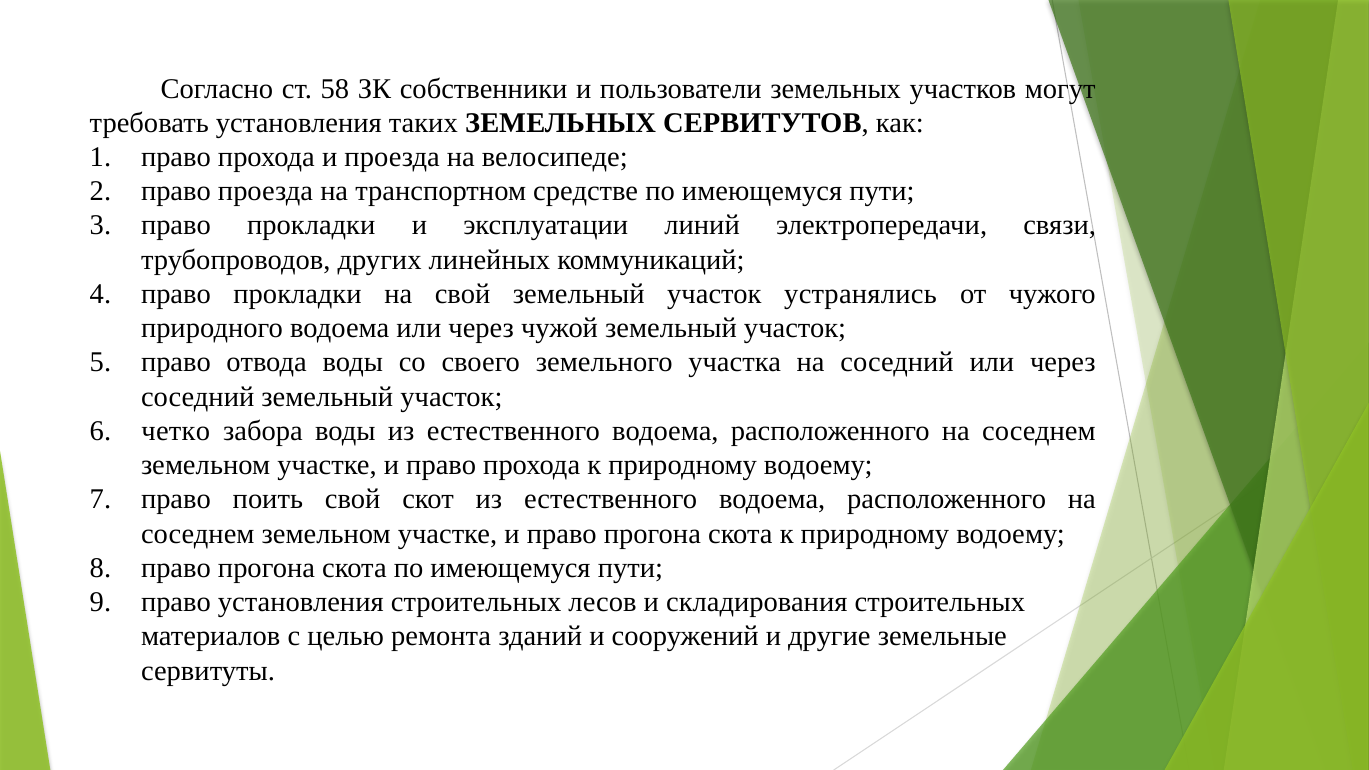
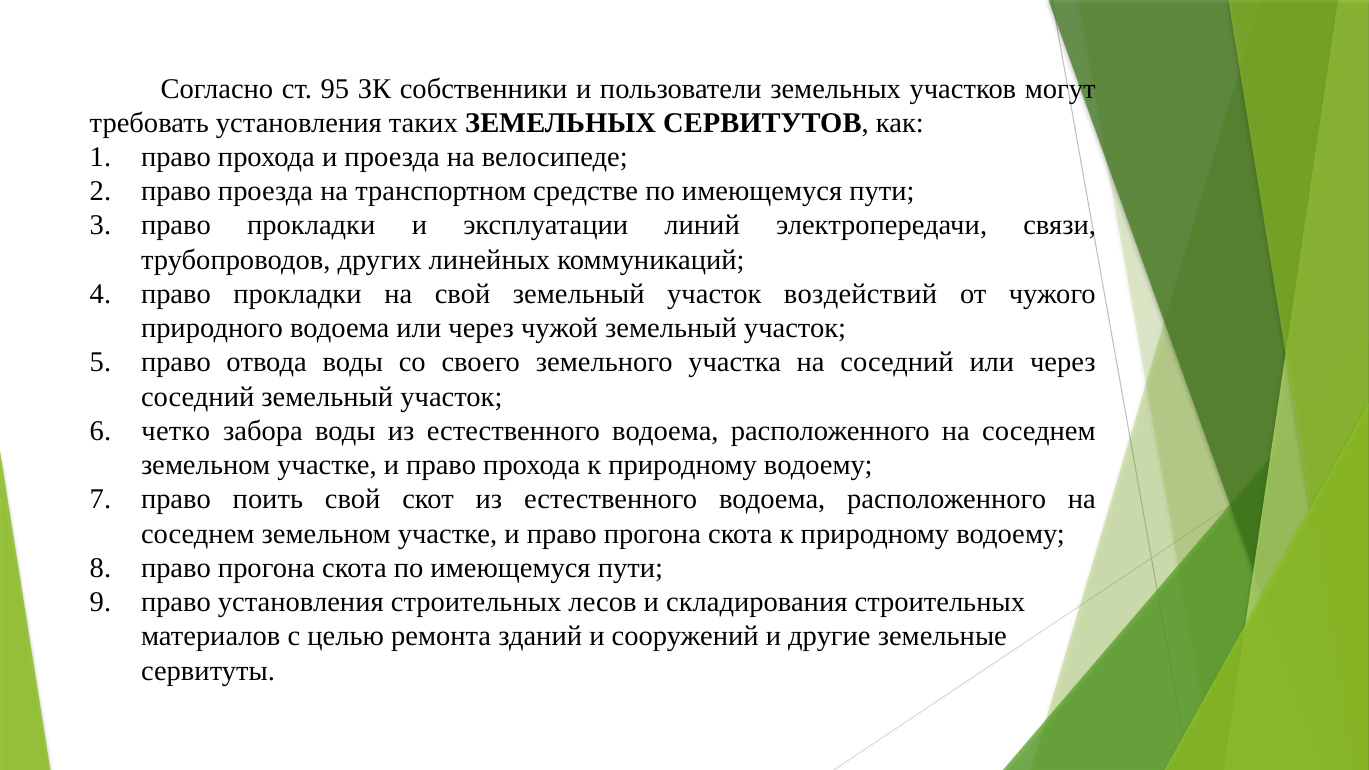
58: 58 -> 95 (335, 89)
устранялись: устранялись -> воздействий (861, 294)
